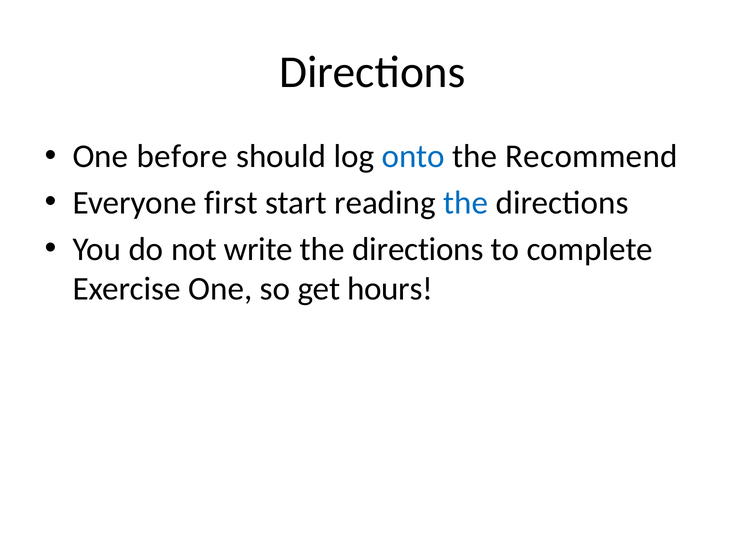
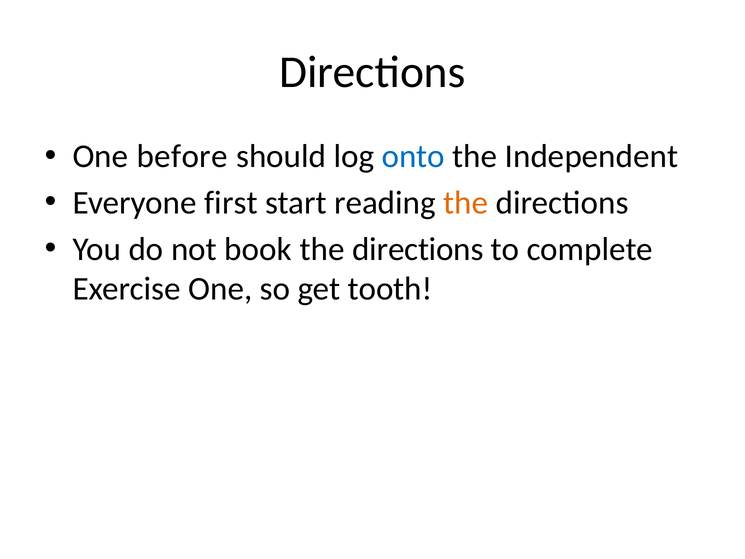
Recommend: Recommend -> Independent (592, 156)
the colour: blue -> orange (466, 203)
write: write -> book (258, 249)
hours: hours -> tooth (390, 289)
